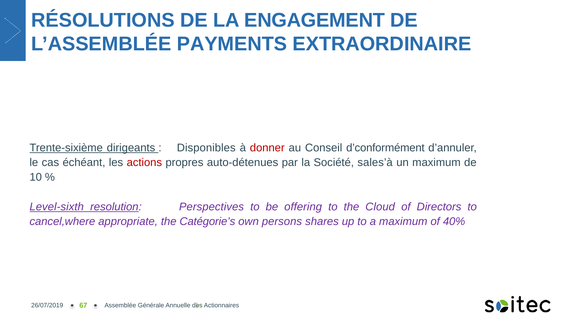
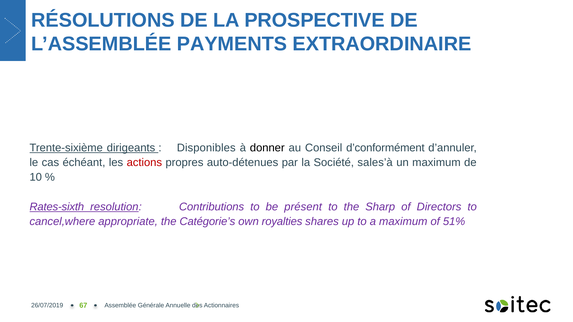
ENGAGEMENT: ENGAGEMENT -> PROSPECTIVE (315, 20)
donner colour: red -> black (267, 148)
Level-sixth: Level-sixth -> Rates-sixth (57, 207)
Perspectives: Perspectives -> Contributions (212, 207)
offering: offering -> présent (303, 207)
Cloud: Cloud -> Sharp (380, 207)
persons: persons -> royalties (282, 222)
40%: 40% -> 51% (454, 222)
